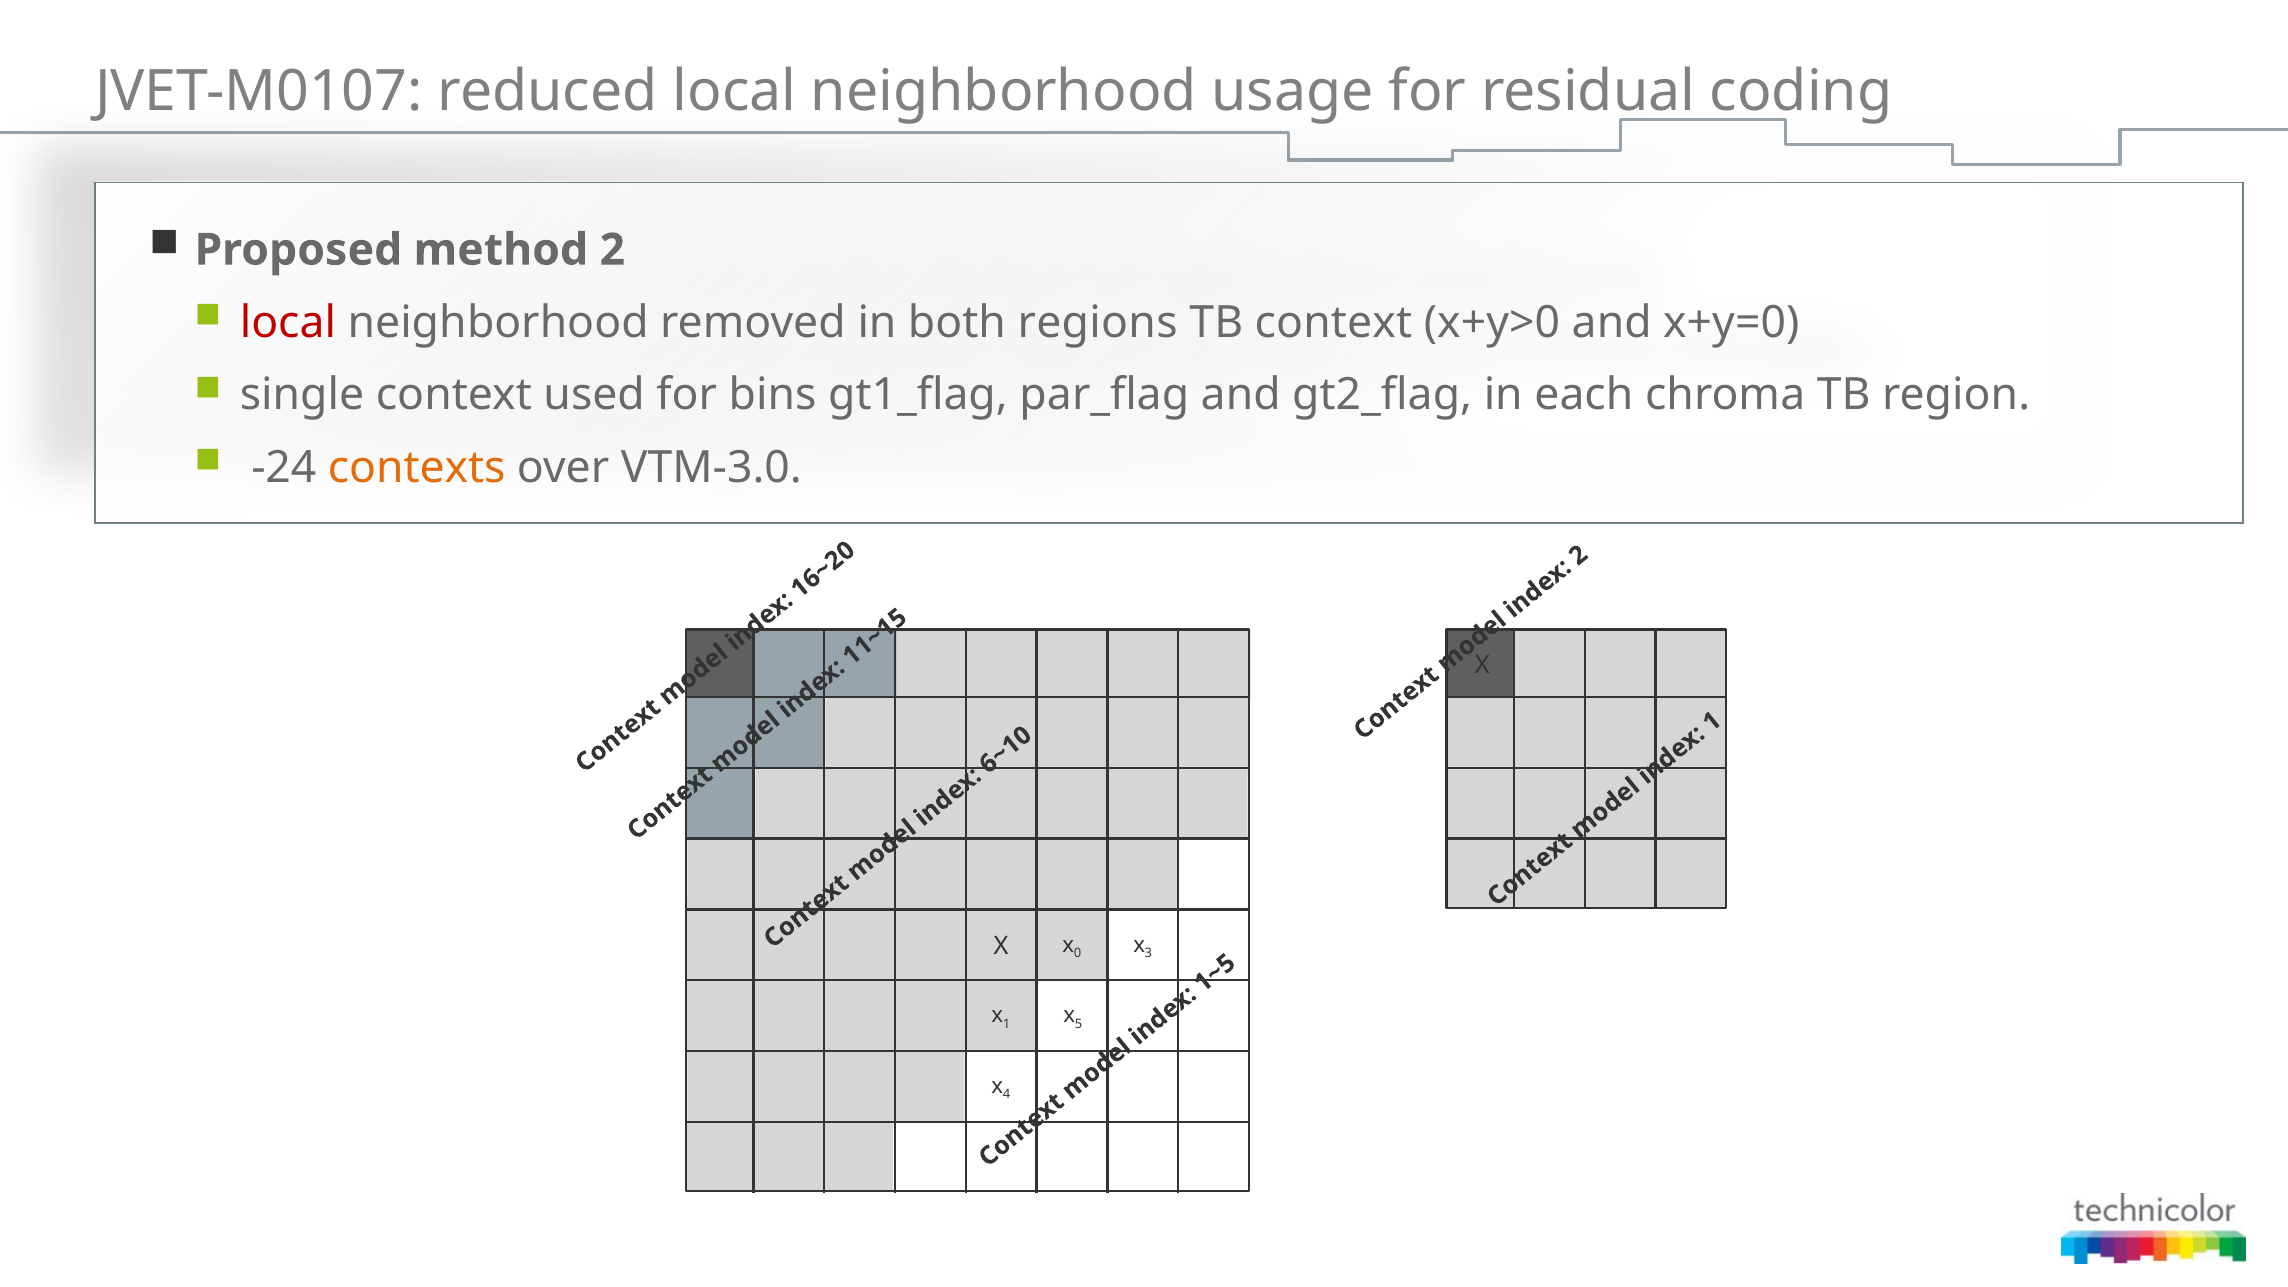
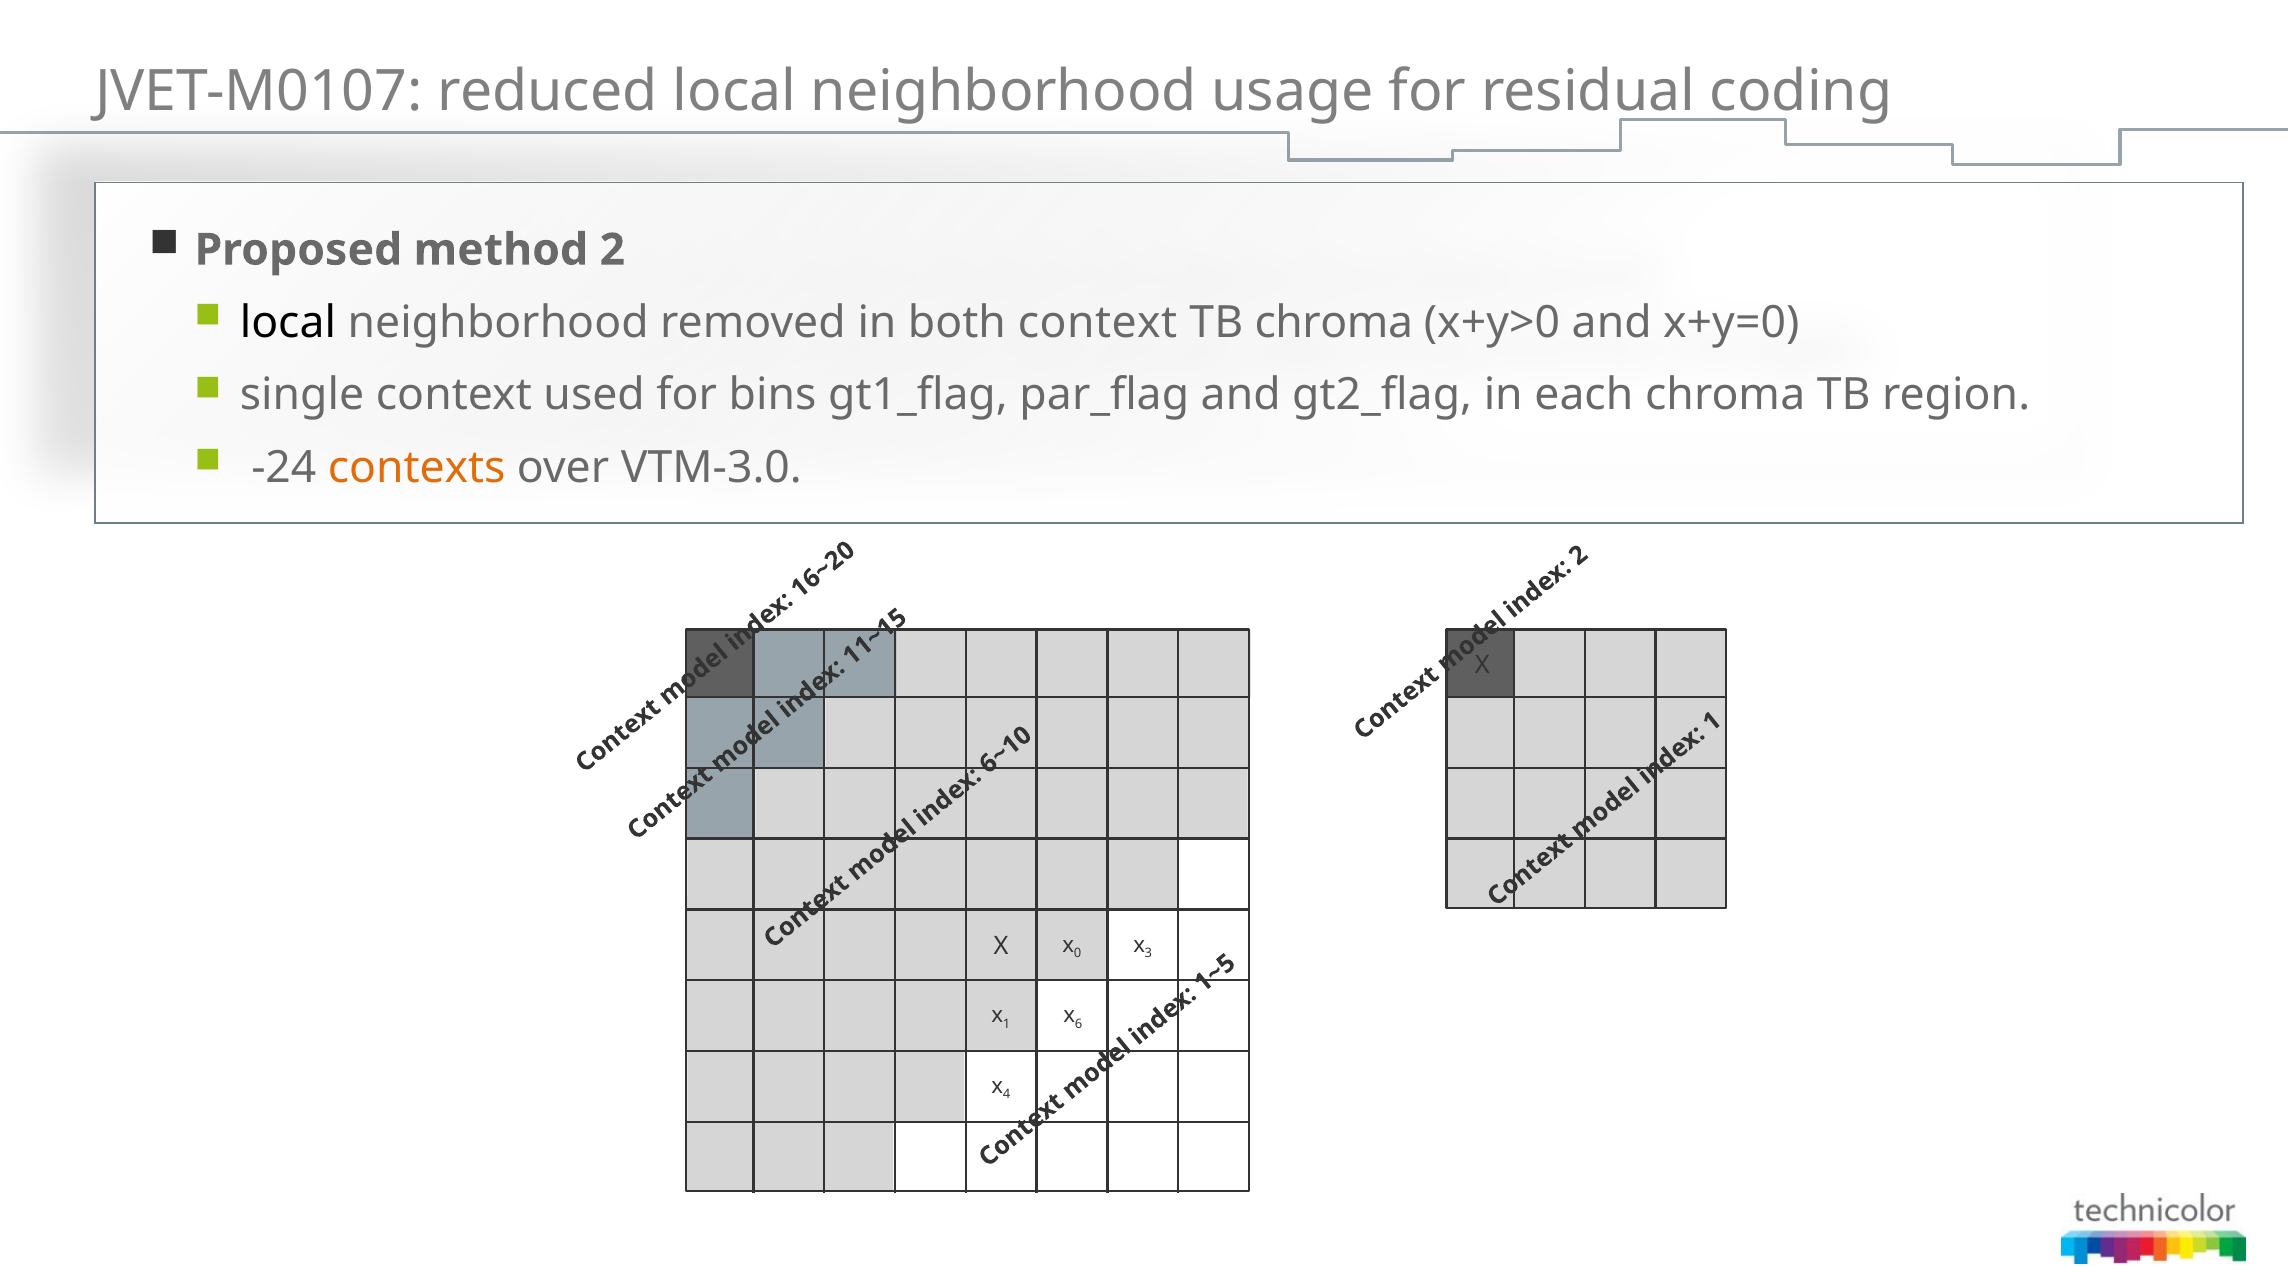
local colour: red -> black (288, 322)
both regions: regions -> context (1098, 322)
TB context: context -> chroma (1334, 322)
1 x 5: 5 -> 6 (1079, 1024)
